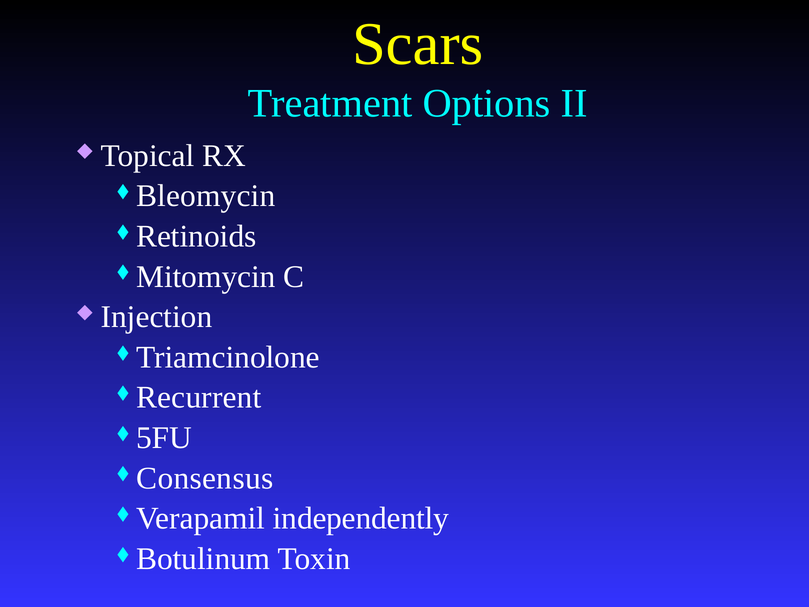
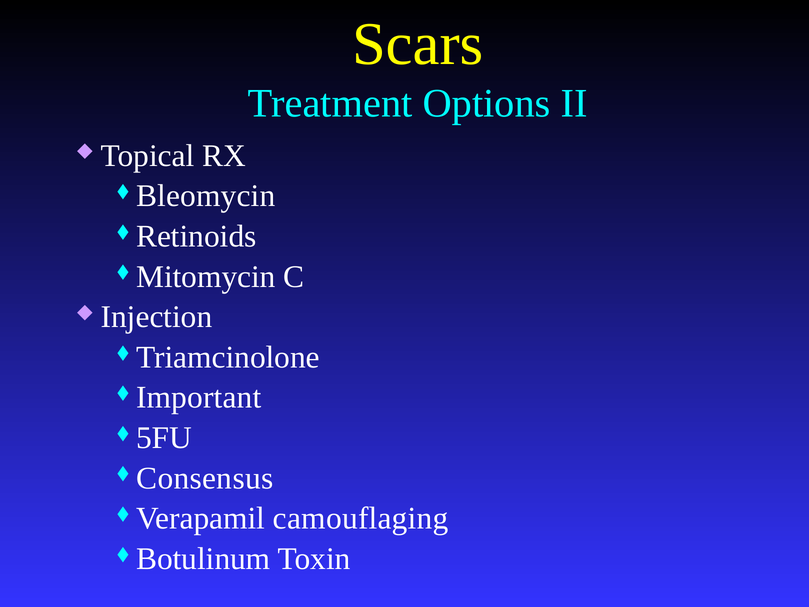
Recurrent: Recurrent -> Important (199, 397)
independently: independently -> camouflaging (361, 518)
